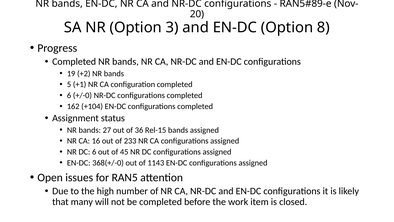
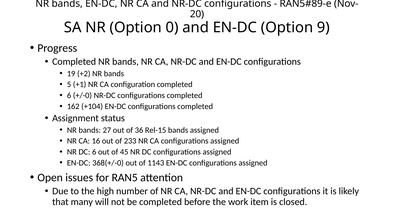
3: 3 -> 0 (172, 27)
8: 8 -> 9 (323, 27)
